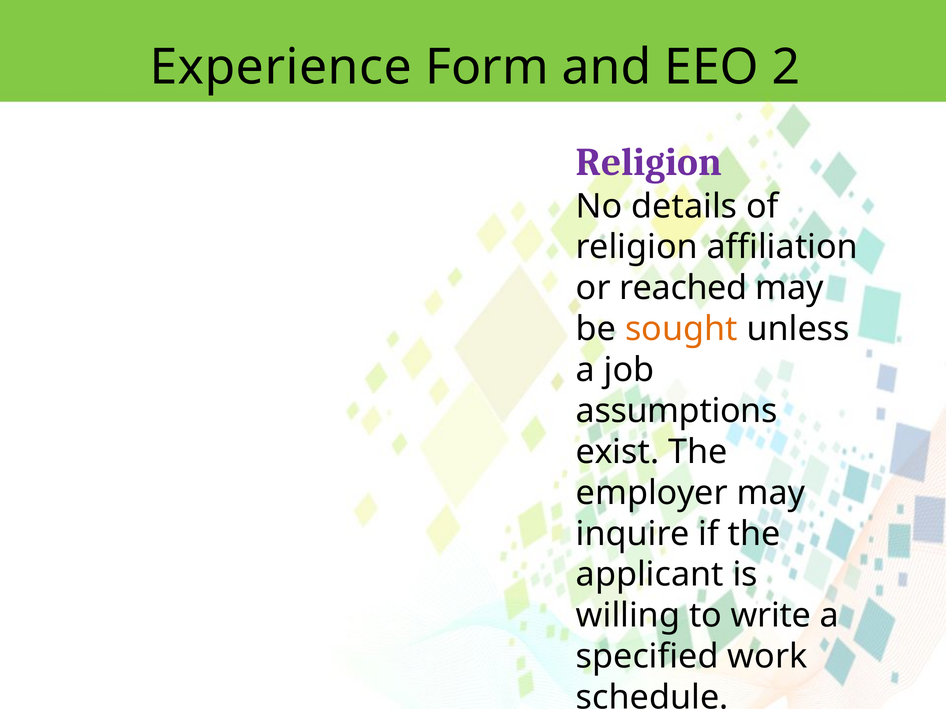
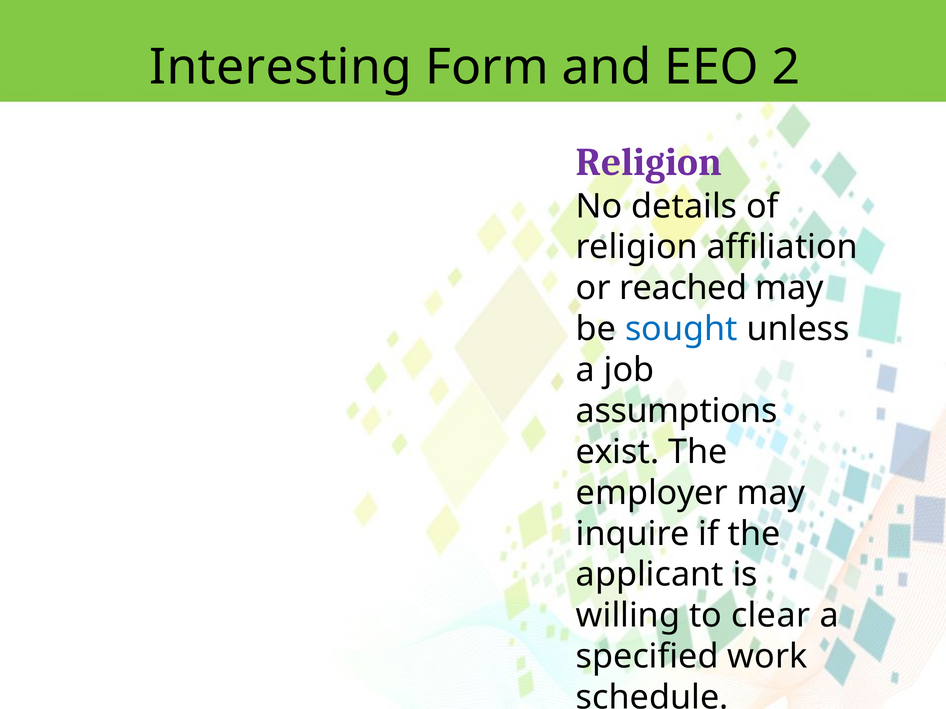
Experience: Experience -> Interesting (281, 67)
sought colour: orange -> blue (681, 329)
write: write -> clear (771, 616)
